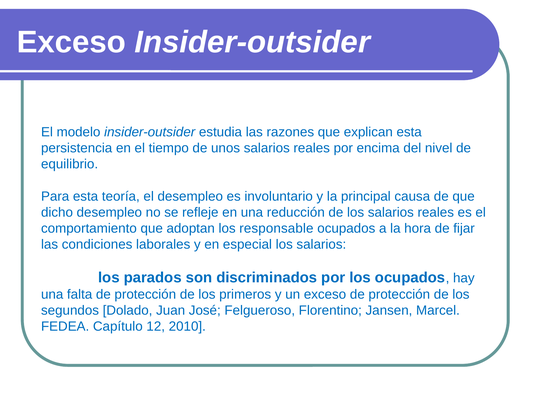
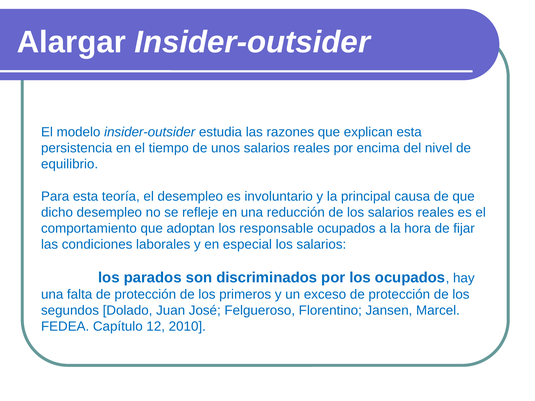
Exceso: Exceso -> Alargar (71, 42)
